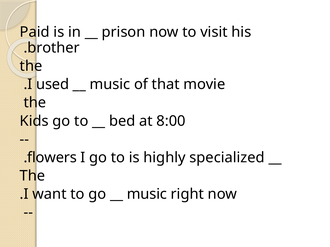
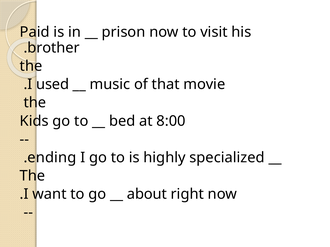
flowers: flowers -> ending (52, 158)
music: music -> about (147, 194)
